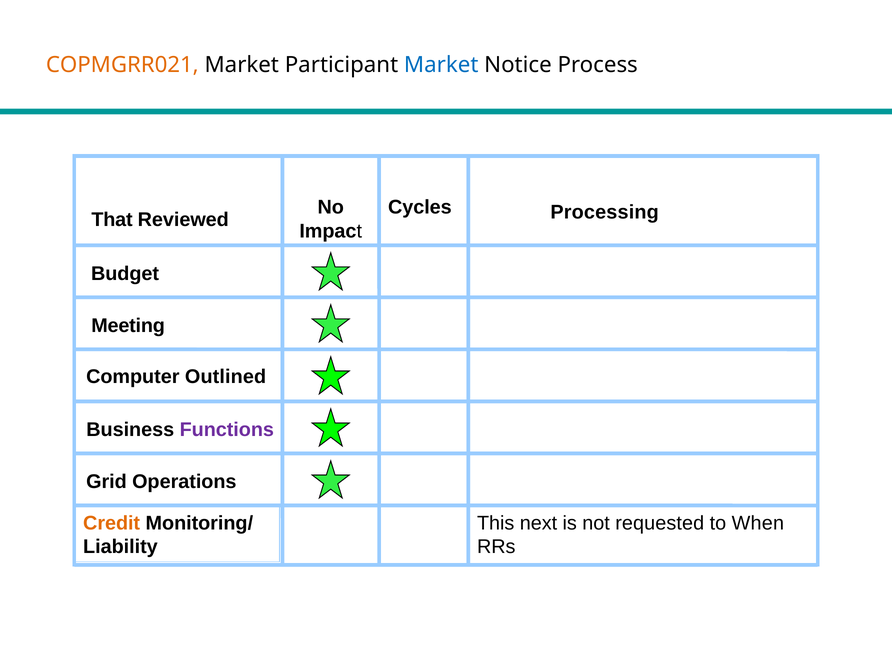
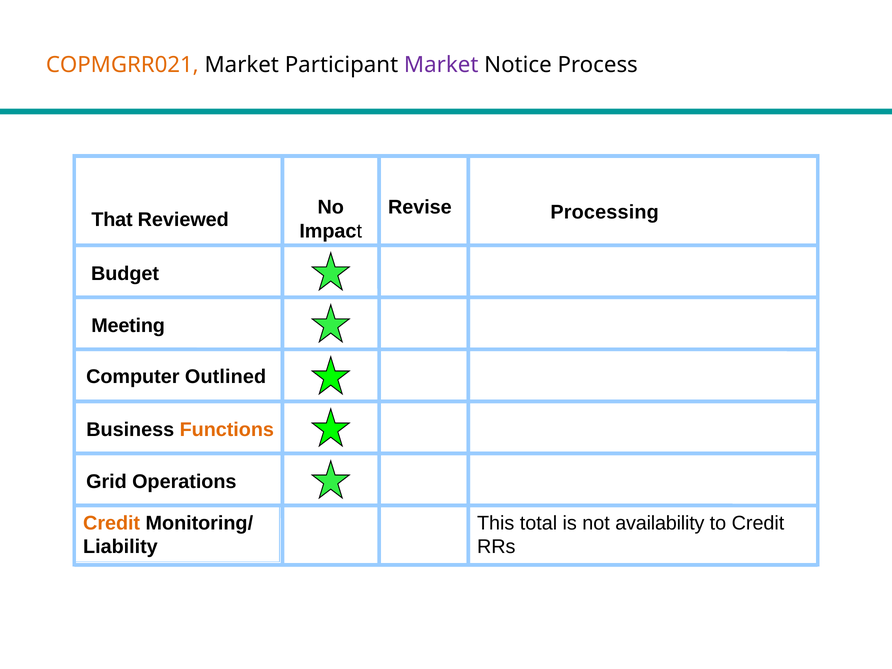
Market colour: blue -> purple (441, 65)
Cycles: Cycles -> Revise (420, 207)
Functions colour: purple -> orange (227, 430)
next: next -> total (538, 523)
requested: requested -> availability (660, 523)
to When: When -> Credit (758, 523)
